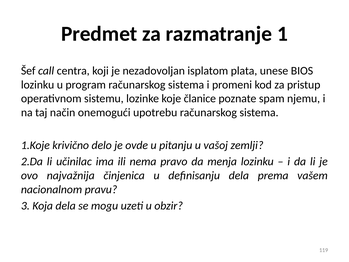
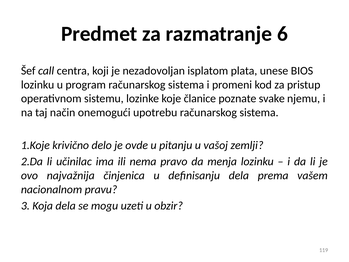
1: 1 -> 6 (282, 34)
spam: spam -> svake (272, 99)
